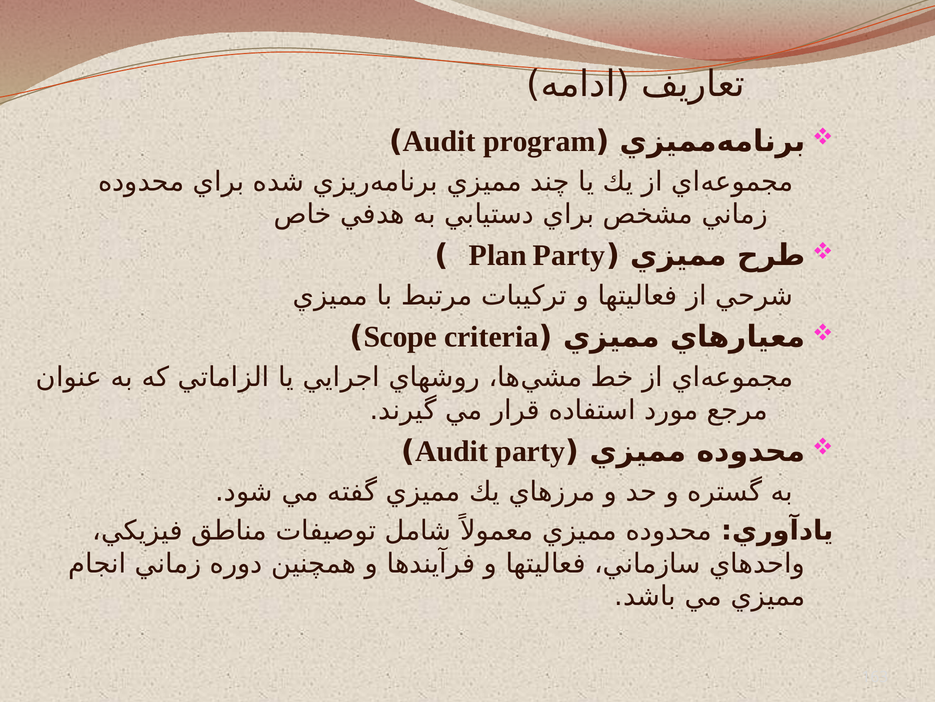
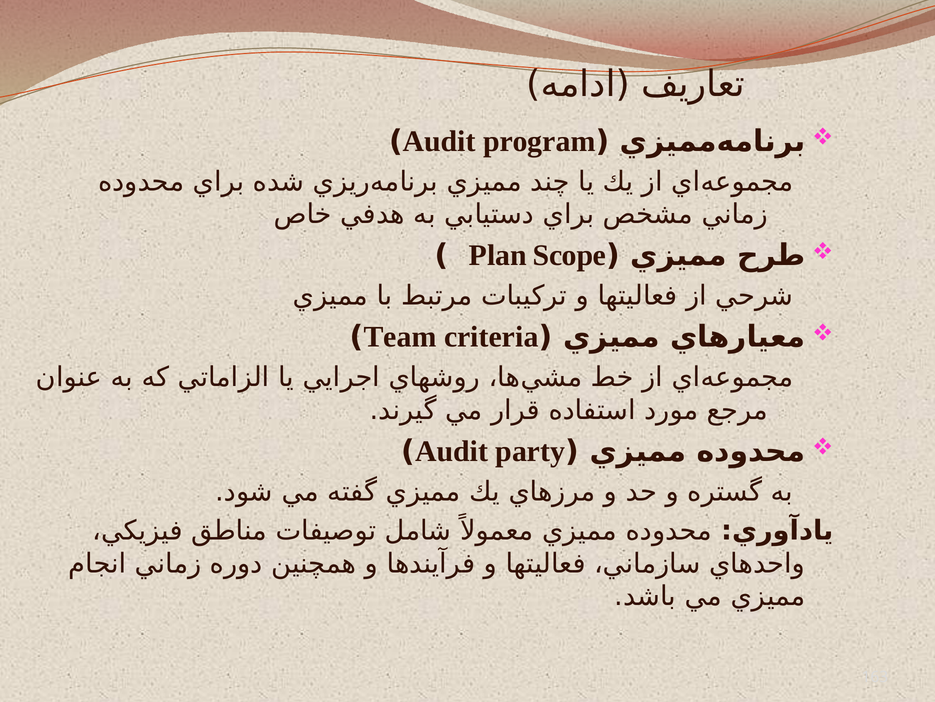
Plan Party: Party -> Scope (569, 255)
Scope: Scope -> Team (400, 337)
